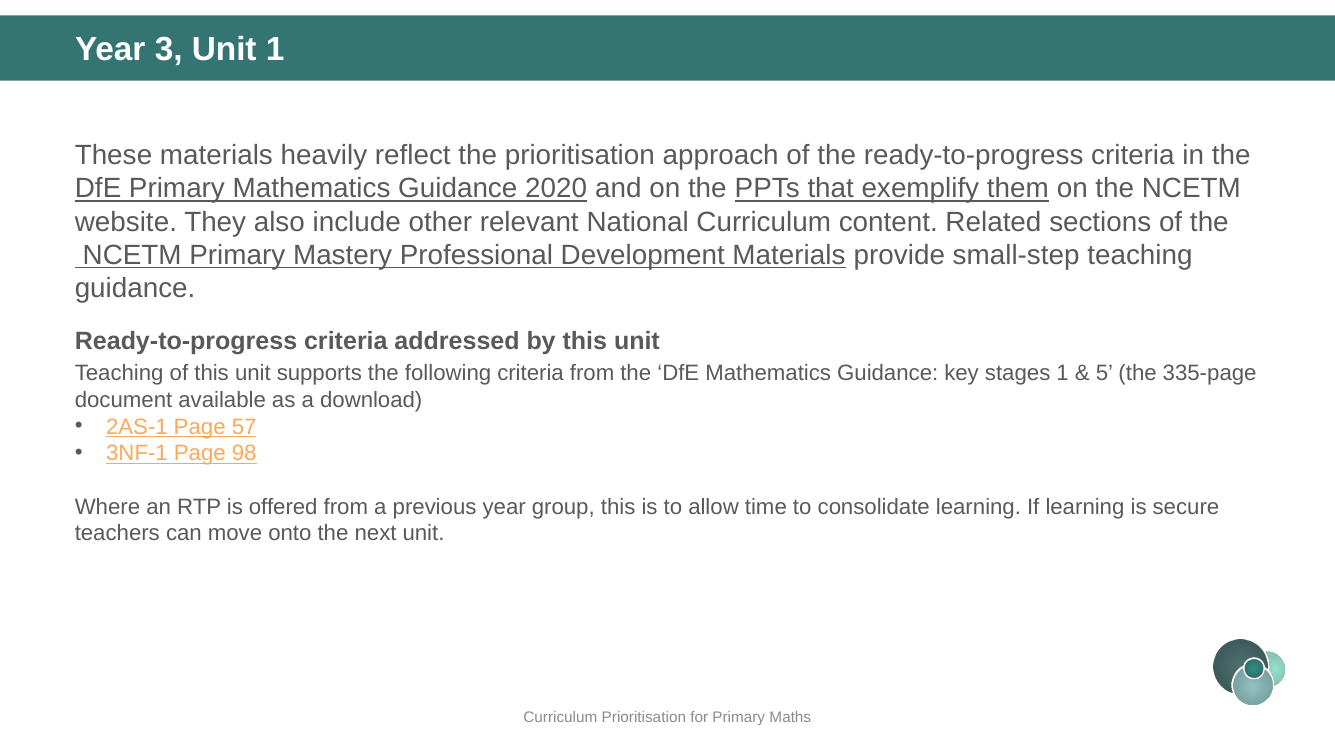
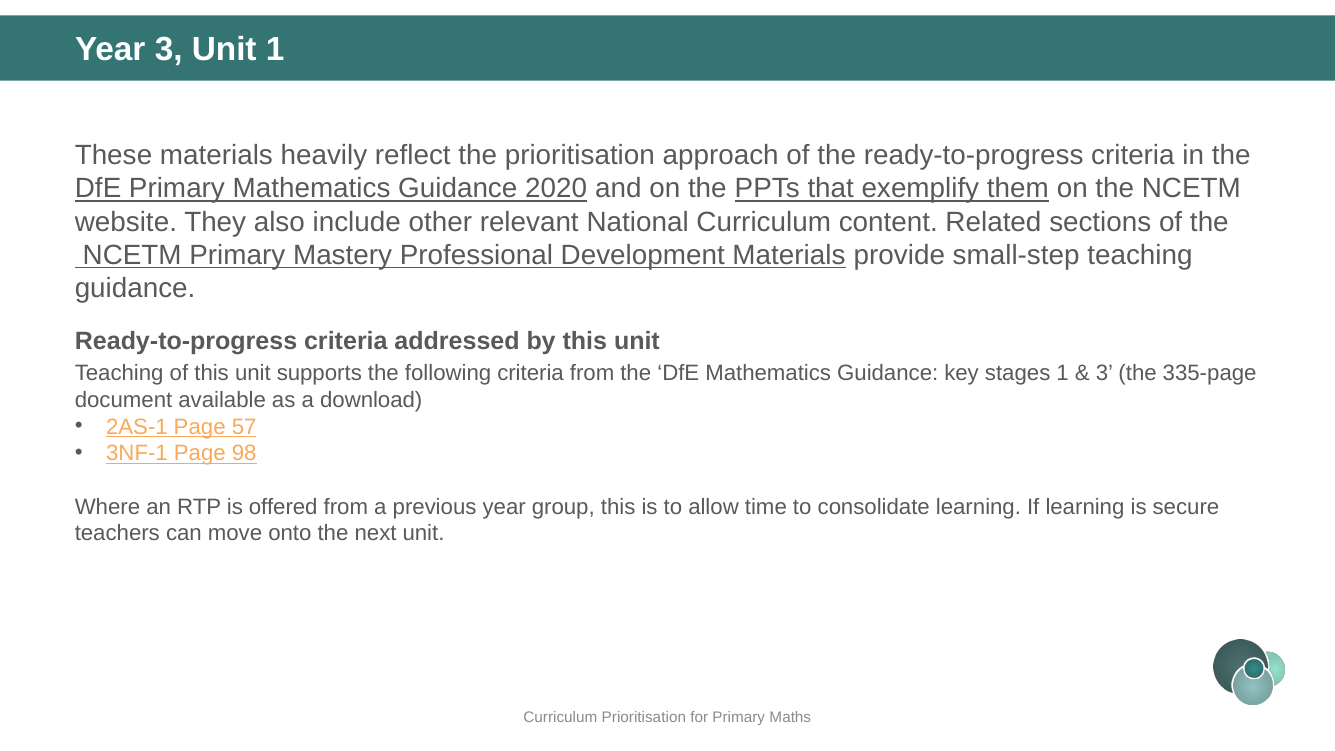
5: 5 -> 3 (1105, 373)
